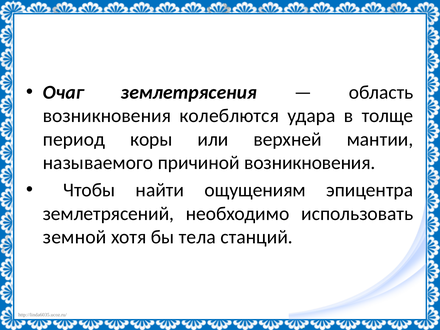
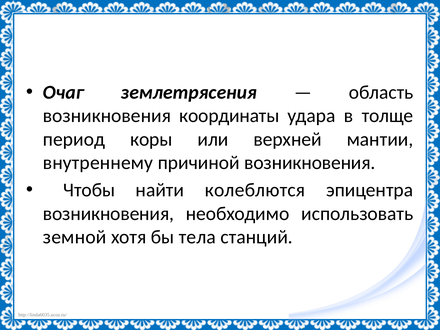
колеблются: колеблются -> координаты (229, 116)
называемого: называемого -> внутреннему (98, 163)
ощущениям: ощущениям -> колеблются (255, 190)
землетрясений: землетрясений -> возникновения (108, 214)
